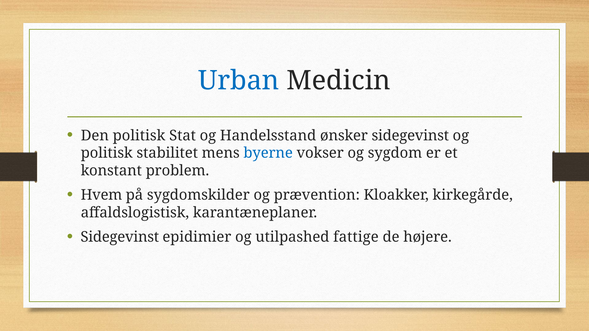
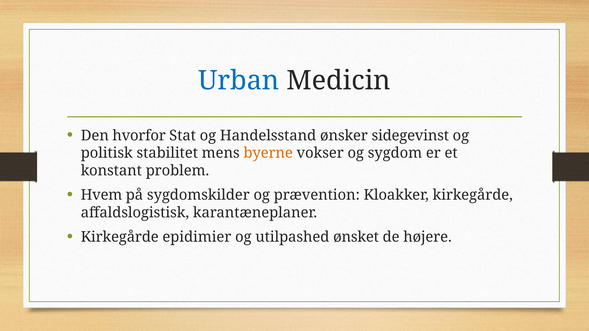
Den politisk: politisk -> hvorfor (139, 136)
byerne colour: blue -> orange (268, 153)
Sidegevinst: Sidegevinst -> Kirkegårde (120, 237)
fattige: fattige -> ønsket (356, 237)
